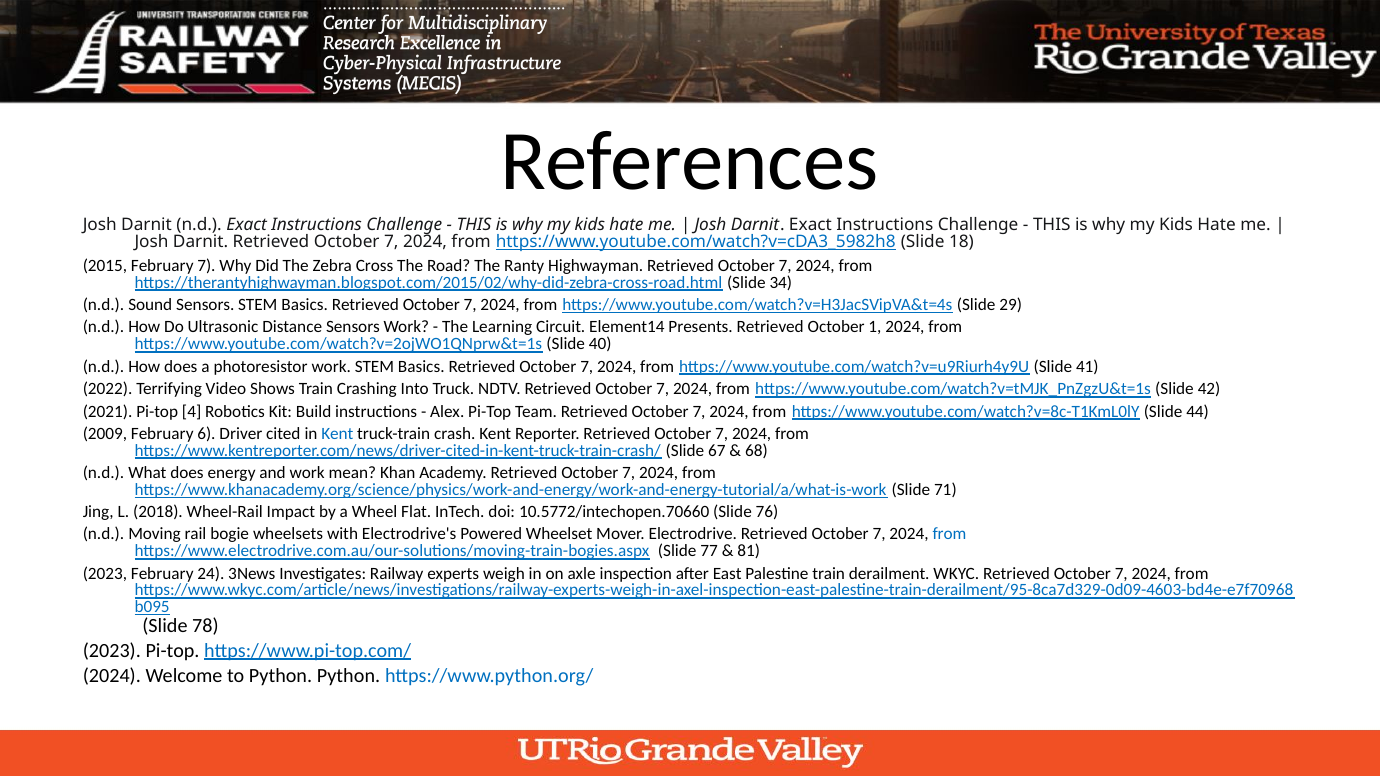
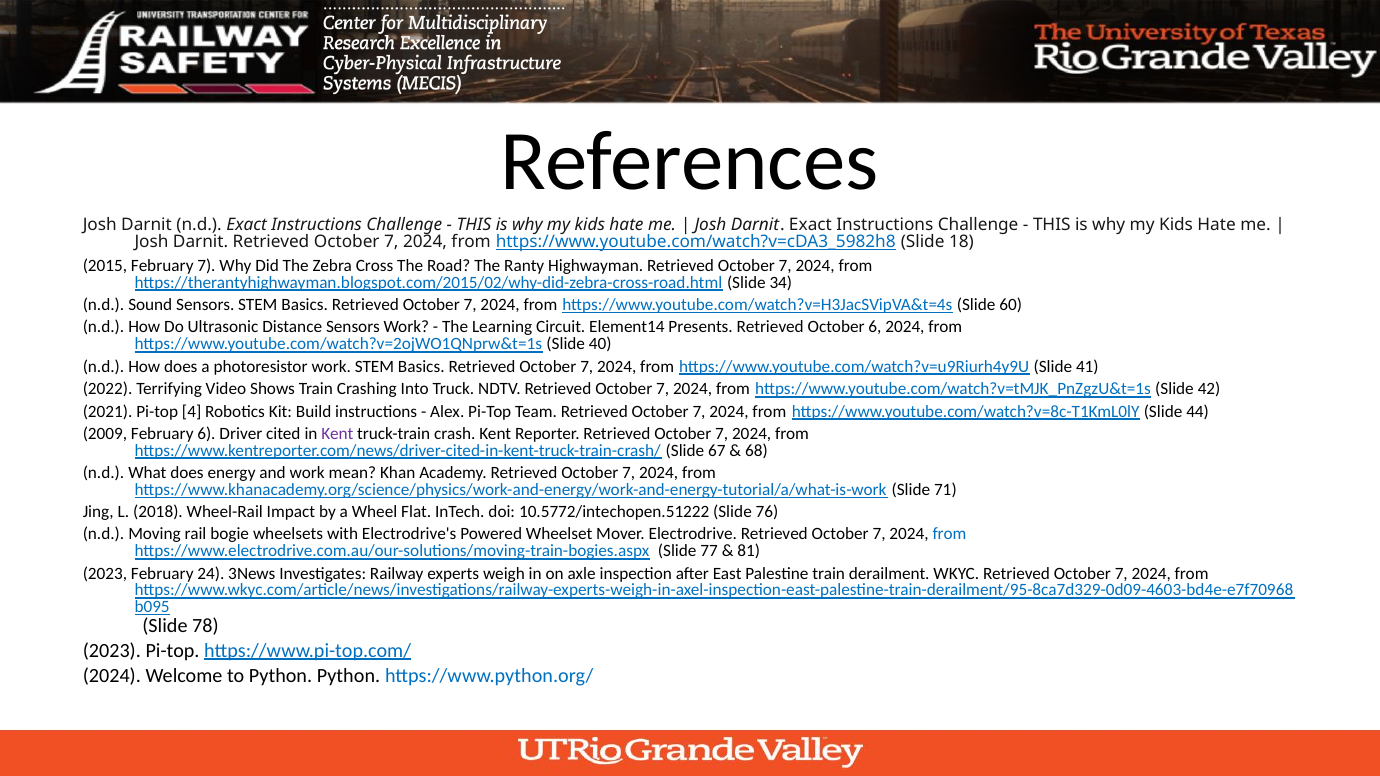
29: 29 -> 60 (1011, 305)
October 1: 1 -> 6 (875, 327)
Kent colour: blue -> purple (337, 434)
10.5772/intechopen.70660: 10.5772/intechopen.70660 -> 10.5772/intechopen.51222 (614, 512)
